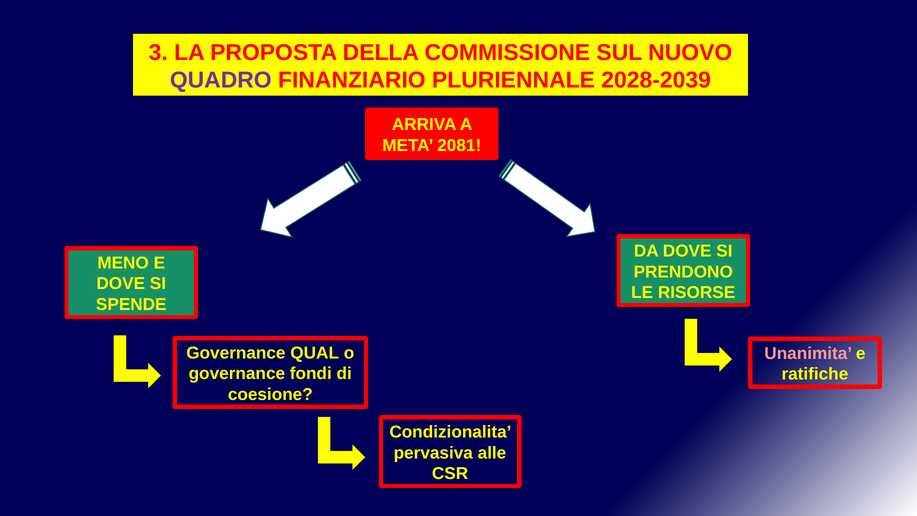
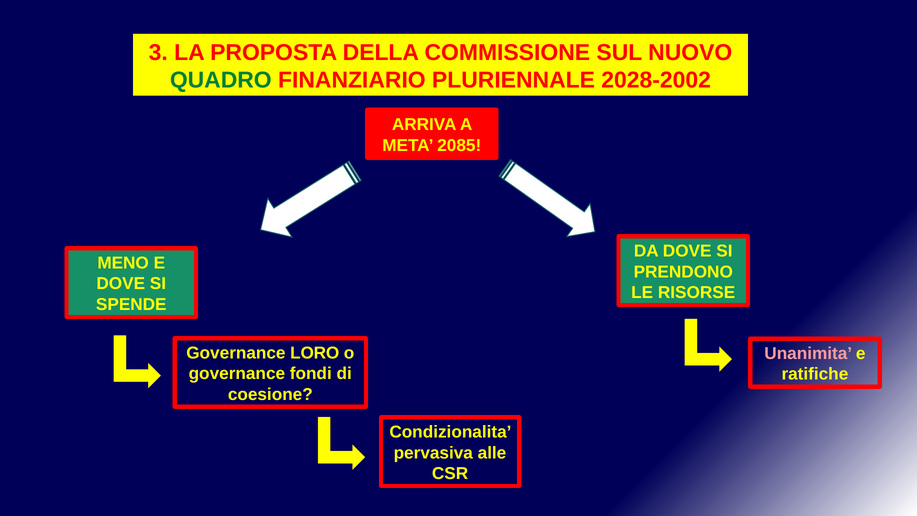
QUADRO colour: purple -> green (221, 80)
2028-2039: 2028-2039 -> 2028-2002 (656, 80)
2081: 2081 -> 2085 (459, 145)
QUAL: QUAL -> LORO (315, 353)
